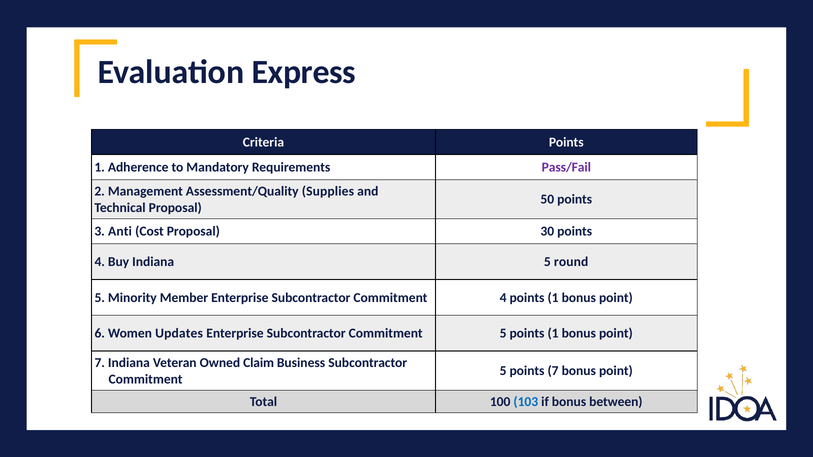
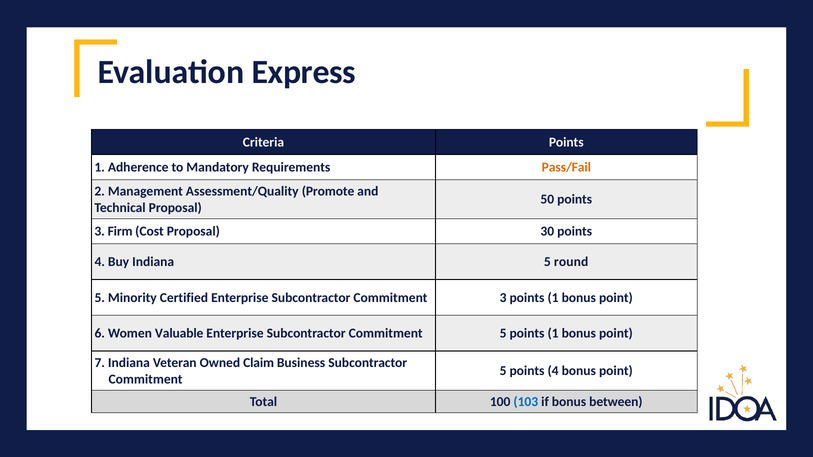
Pass/Fail colour: purple -> orange (566, 167)
Supplies: Supplies -> Promote (328, 191)
Anti: Anti -> Firm (120, 232)
Member: Member -> Certified (184, 298)
Commitment 4: 4 -> 3 (503, 298)
Updates: Updates -> Valuable (179, 334)
5 points 7: 7 -> 4 (553, 371)
